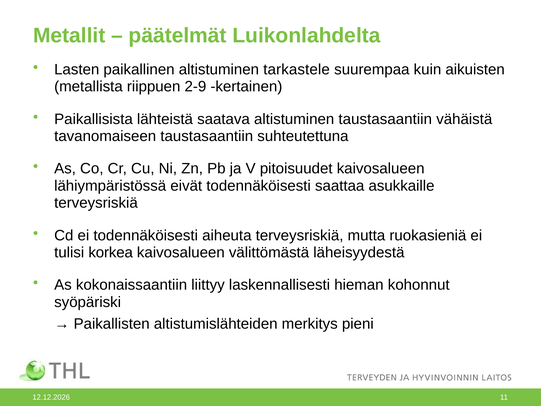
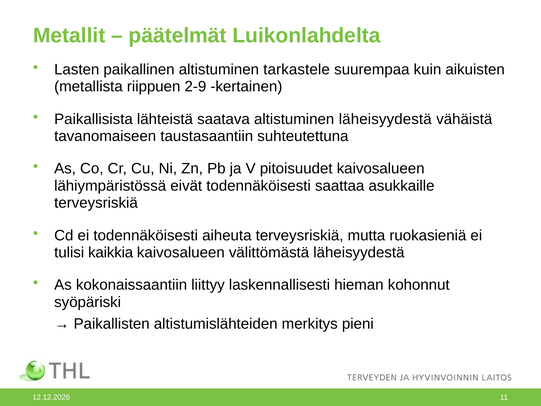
altistuminen taustasaantiin: taustasaantiin -> läheisyydestä (385, 119)
korkea: korkea -> kaikkia (111, 252)
